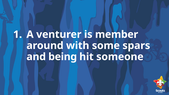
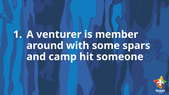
being: being -> camp (63, 57)
